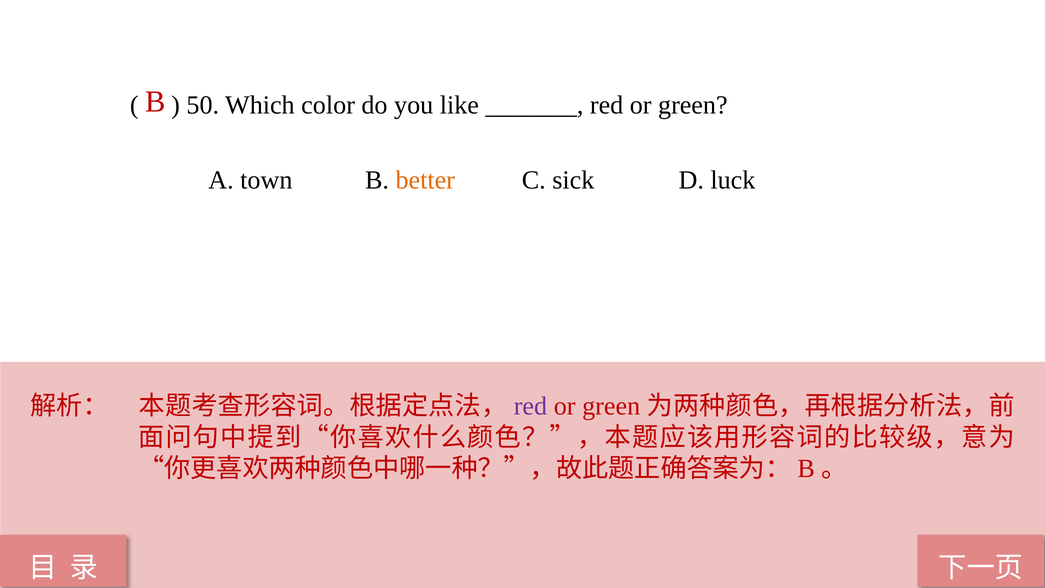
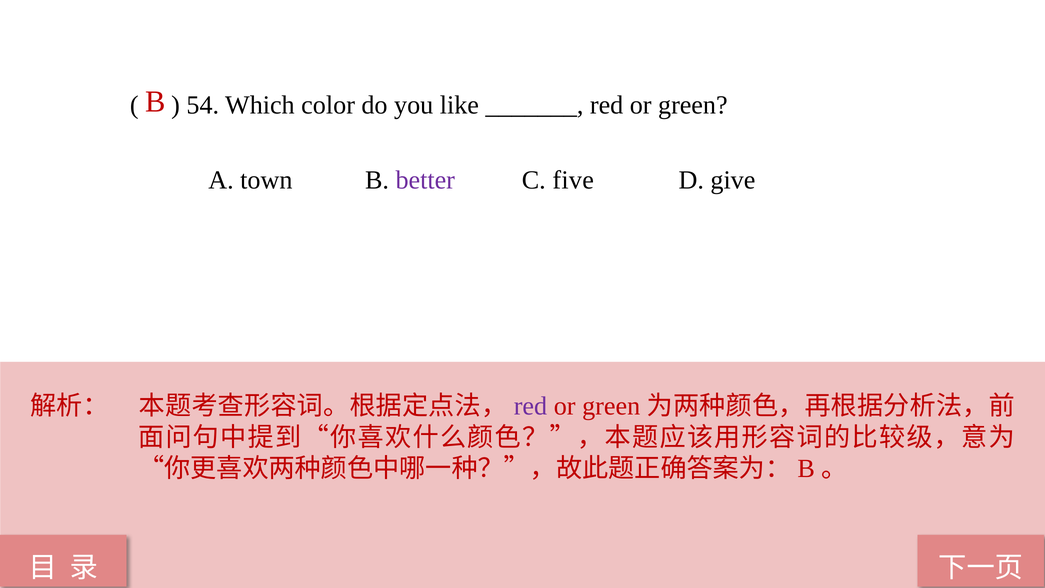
50: 50 -> 54 (203, 105)
better colour: orange -> purple (425, 180)
sick: sick -> five (573, 180)
luck: luck -> give (733, 180)
